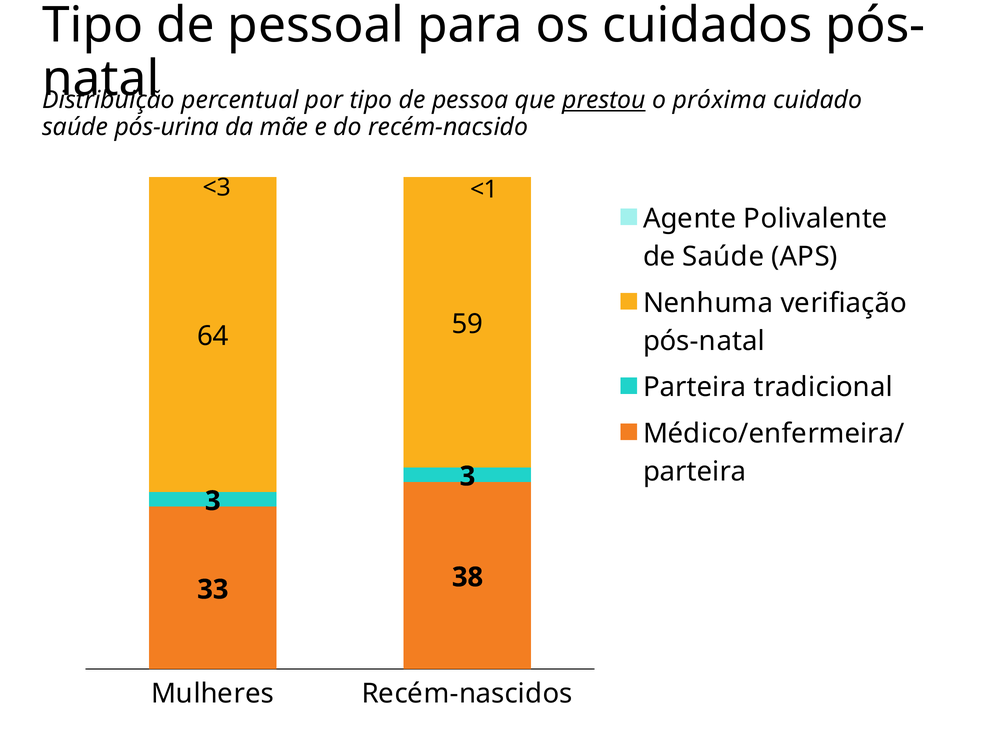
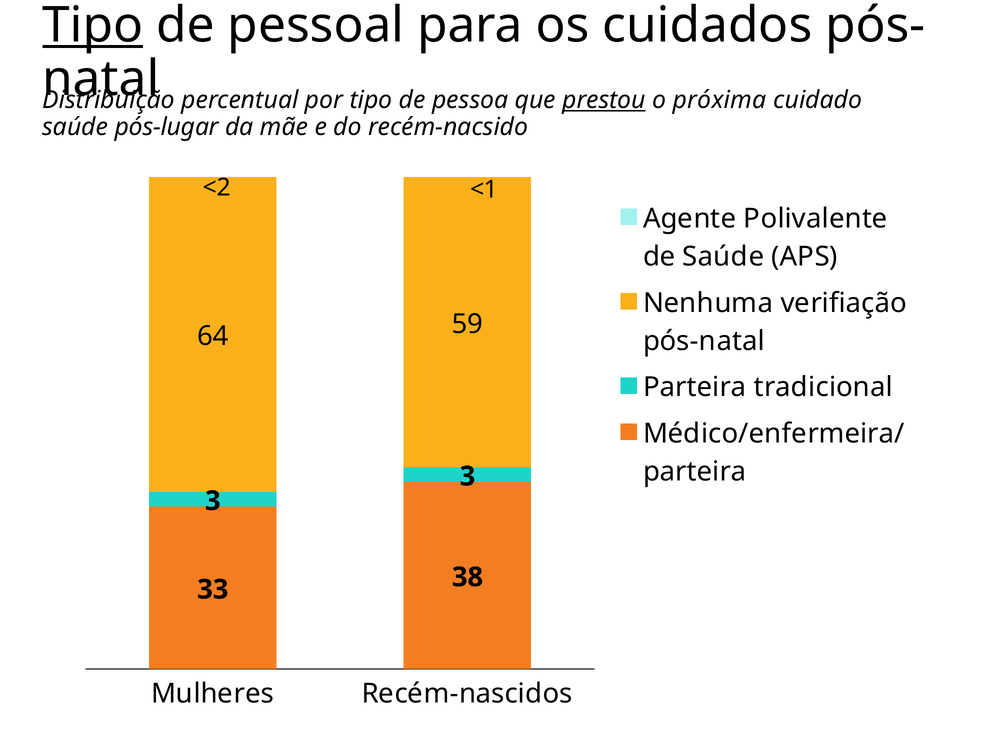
Tipo underline: none -> present (93, 25)
pós-urina: pós-urina -> pós-lugar (167, 127)
<3: <3 -> <2 (217, 188)
